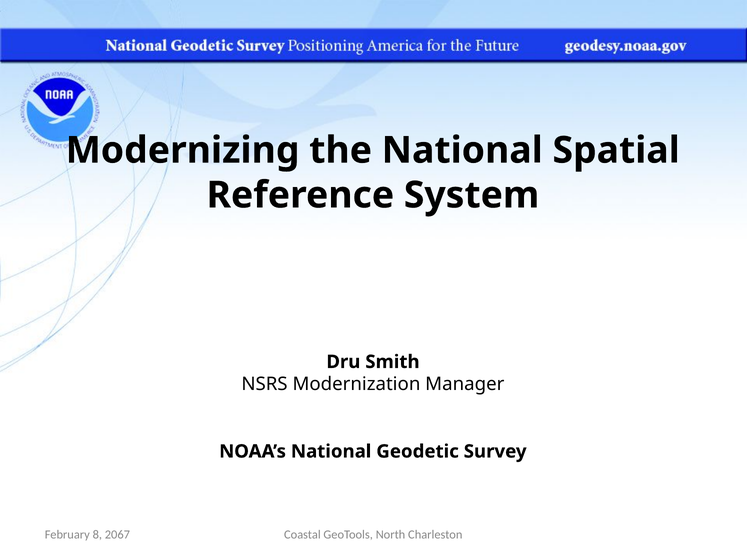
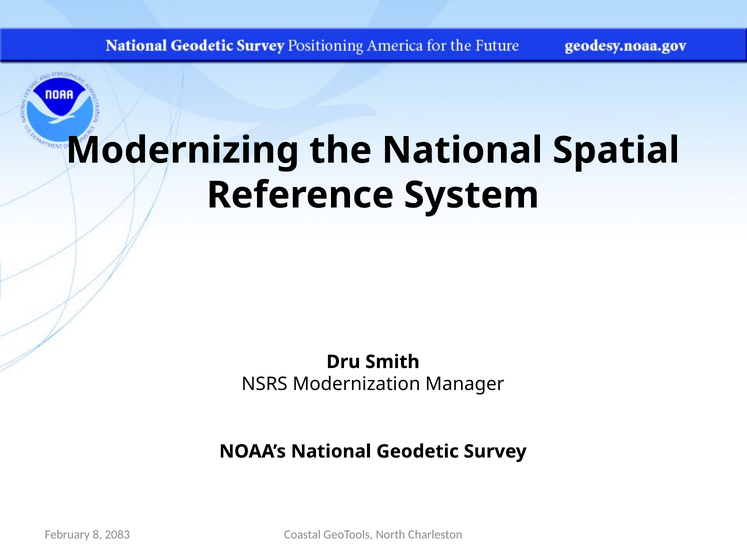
2067: 2067 -> 2083 (117, 535)
